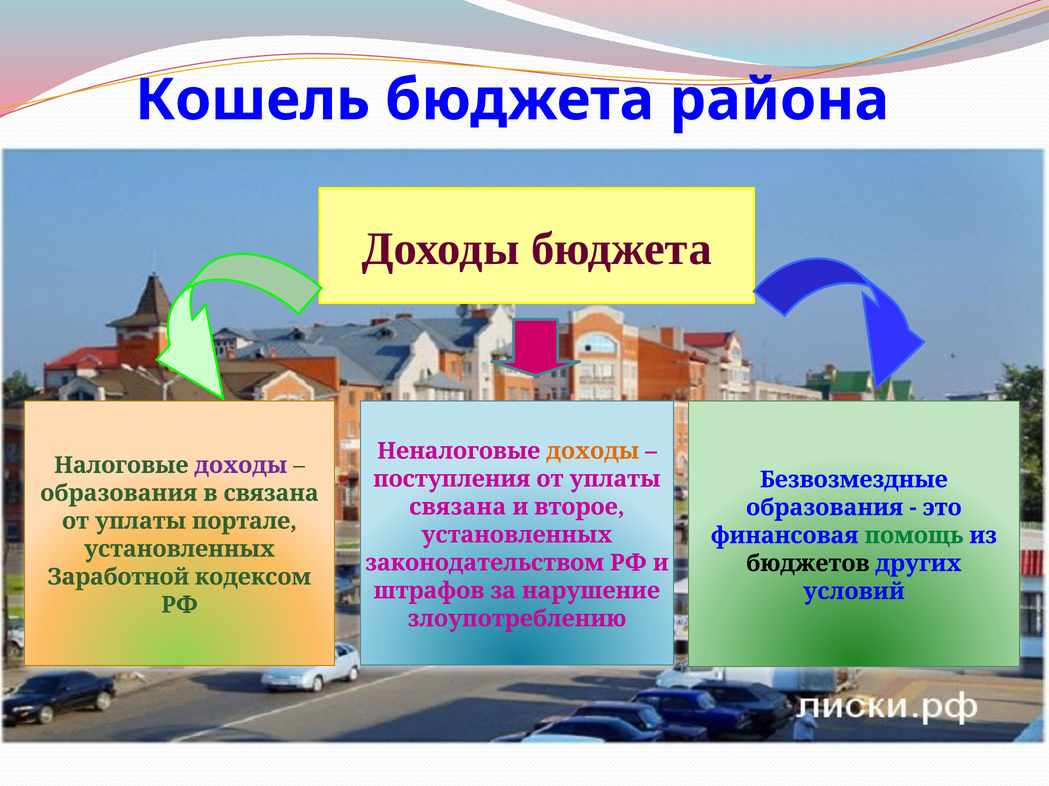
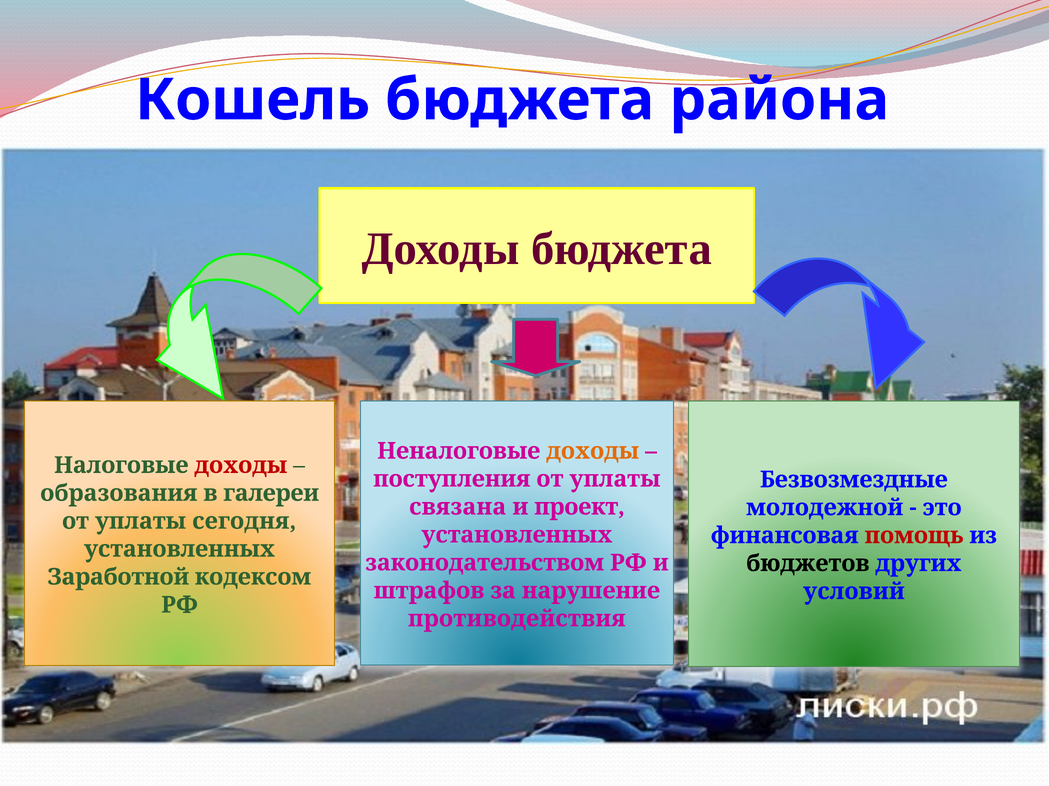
доходы colour: purple -> red (241, 466)
в связана: связана -> галереи (271, 494)
второе: второе -> проект (580, 507)
образования: образования -> молодежной (825, 508)
портале: портале -> сегодня (244, 522)
помощь colour: green -> red (914, 536)
злоупотреблению: злоупотреблению -> противодействия (517, 619)
